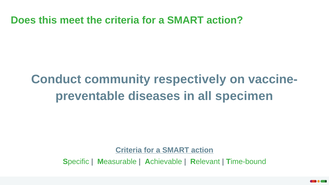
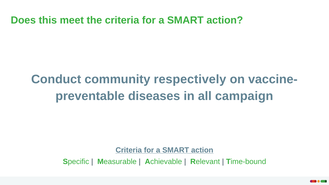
specimen: specimen -> campaign (244, 96)
